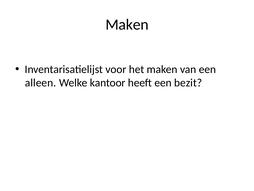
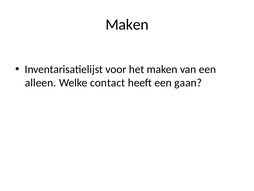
kantoor: kantoor -> contact (108, 83)
bezit: bezit -> gaan (188, 83)
